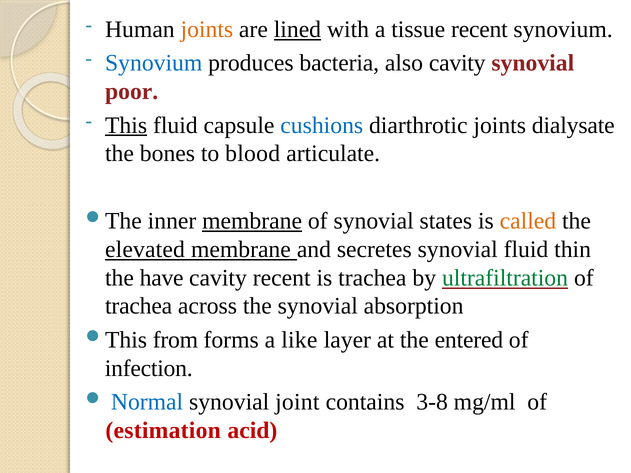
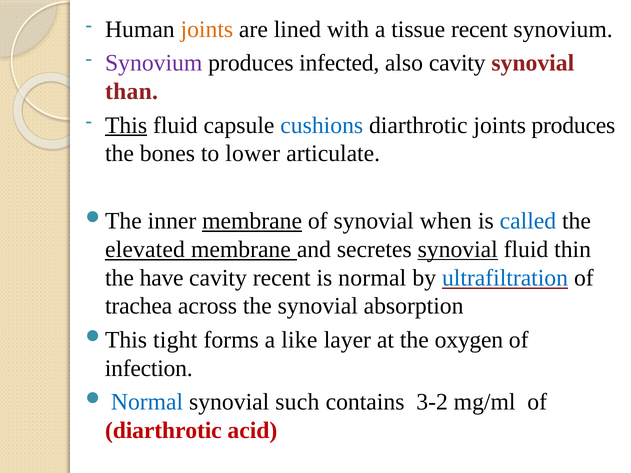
lined underline: present -> none (297, 29)
Synovium colour: blue -> purple (154, 63)
bacteria: bacteria -> infected (339, 63)
poor: poor -> than (132, 92)
joints dialysate: dialysate -> produces (573, 125)
blood: blood -> lower (253, 154)
states: states -> when (446, 221)
called colour: orange -> blue (528, 221)
synovial underline: none -> present (458, 249)
is trachea: trachea -> normal (372, 278)
ultrafiltration colour: green -> blue (505, 278)
from: from -> tight (175, 340)
entered: entered -> oxygen (469, 340)
joint: joint -> such (297, 402)
3-8: 3-8 -> 3-2 (432, 402)
estimation: estimation -> diarthrotic (163, 431)
